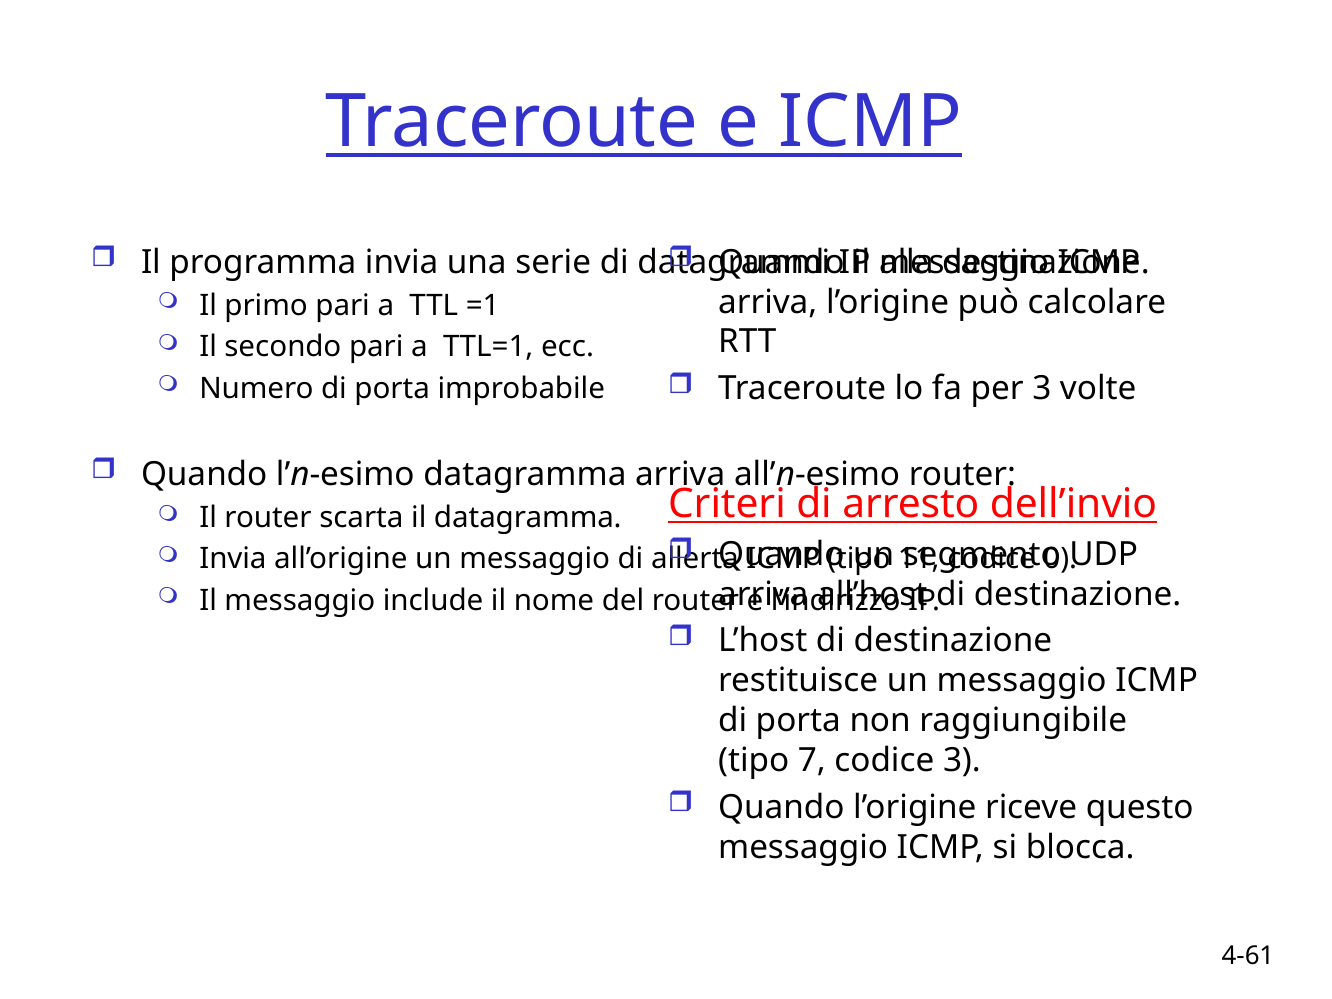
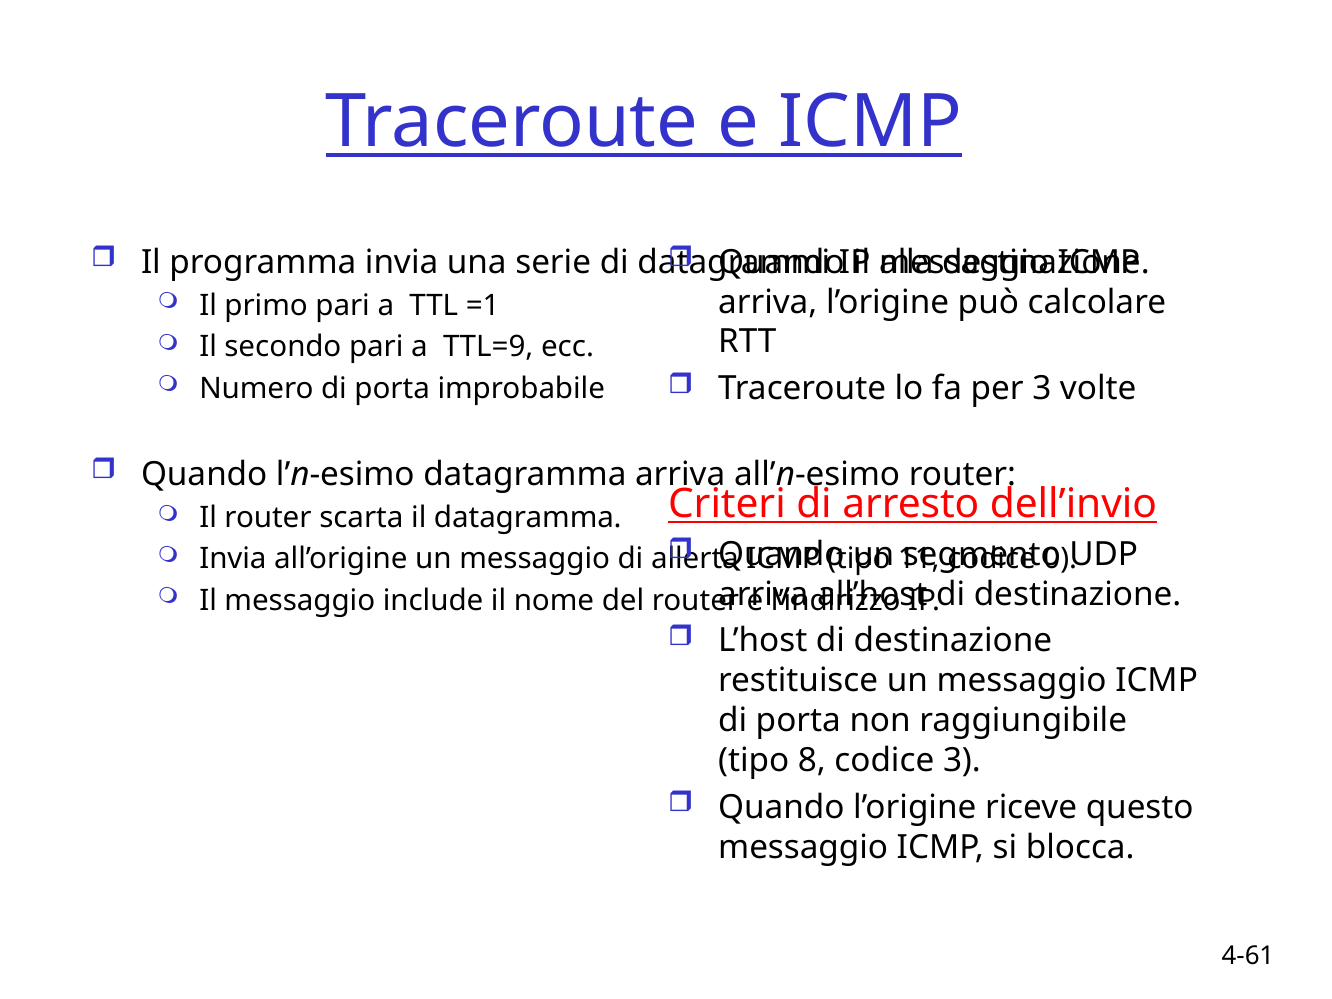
TTL=1: TTL=1 -> TTL=9 (488, 347)
7: 7 -> 8 (812, 761)
